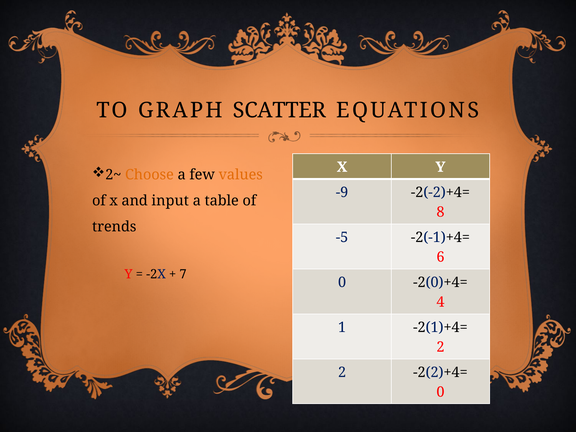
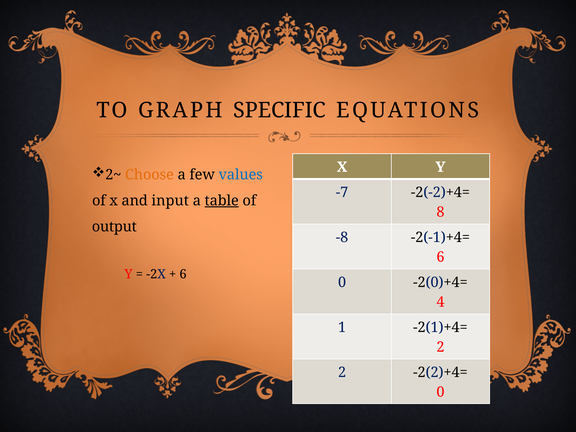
SCATTER: SCATTER -> SPECIFIC (279, 110)
values colour: orange -> blue (241, 175)
-9: -9 -> -7 (342, 192)
table underline: none -> present (222, 201)
trends: trends -> output (114, 227)
-5: -5 -> -8 (342, 237)
7: 7 -> 6 (183, 274)
